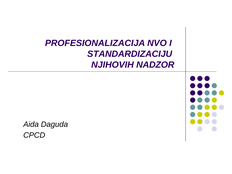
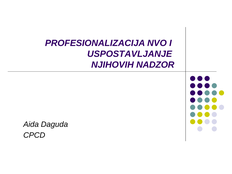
STANDARDIZACIJU: STANDARDIZACIJU -> USPOSTAVLJANJE (130, 54)
